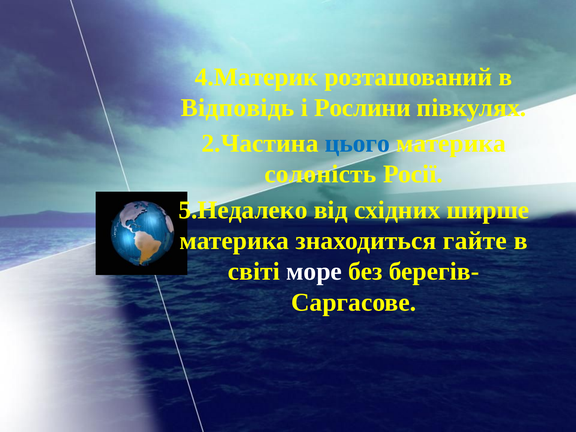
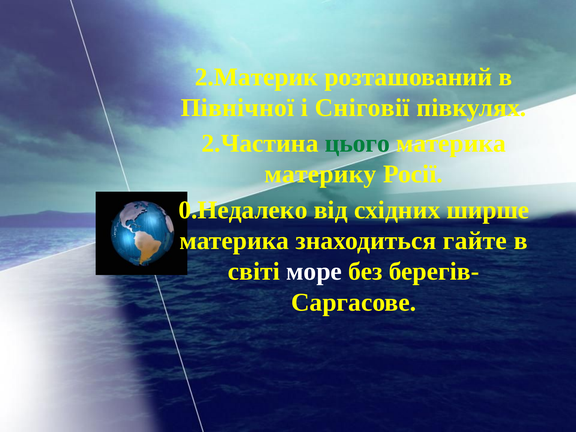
4.Материк: 4.Материк -> 2.Материк (256, 77)
Відповідь: Відповідь -> Північної (238, 108)
Рослини: Рослини -> Сніговії (362, 108)
цього colour: blue -> green (357, 143)
солоність: солоність -> материку (320, 174)
5.Недалеко: 5.Недалеко -> 0.Недалеко (243, 210)
